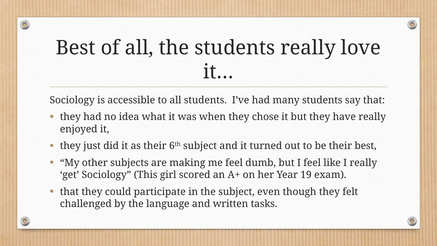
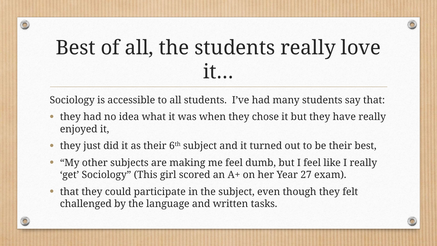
19: 19 -> 27 (306, 175)
